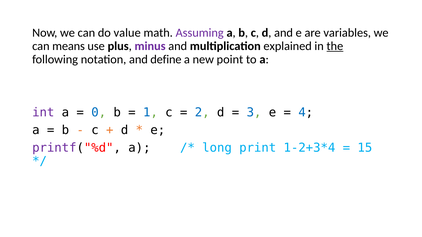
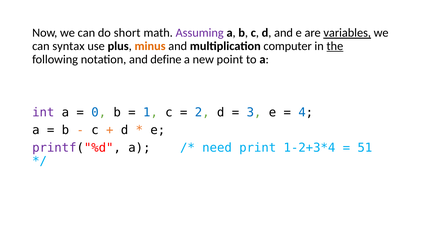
value: value -> short (127, 33)
variables underline: none -> present (347, 33)
means: means -> syntax (68, 46)
minus colour: purple -> orange (150, 46)
explained: explained -> computer (288, 46)
long: long -> need (217, 148)
15: 15 -> 51 (365, 148)
